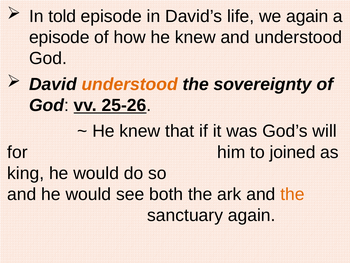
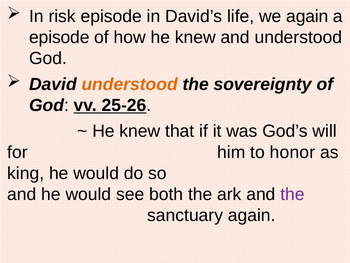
told: told -> risk (62, 16)
joined: joined -> honor (292, 152)
the colour: orange -> purple (292, 194)
